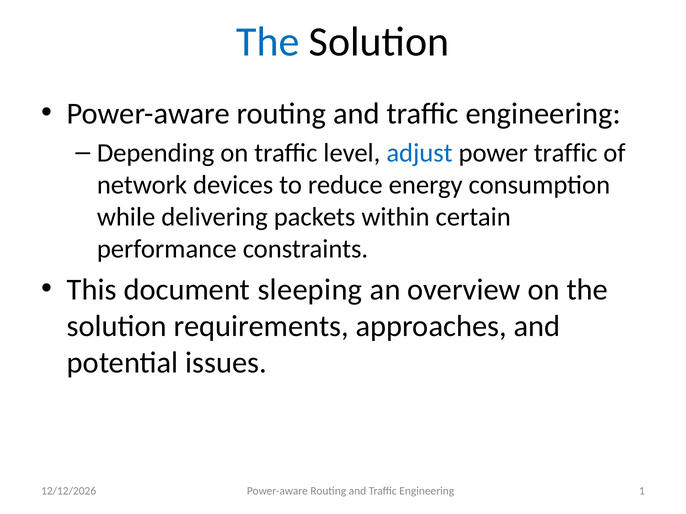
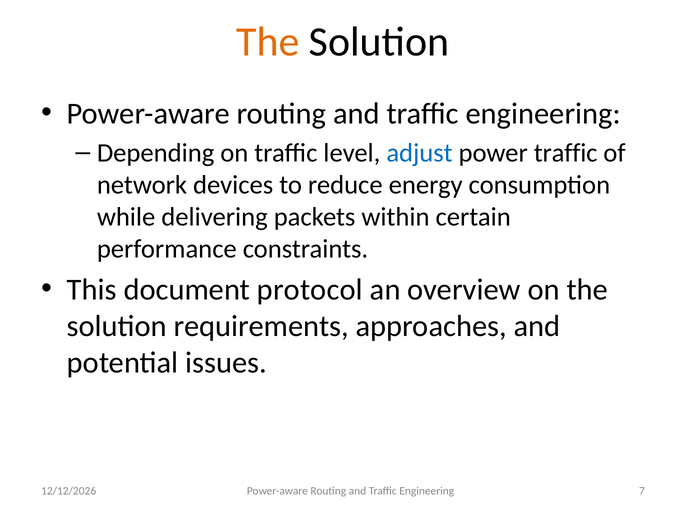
The colour: blue -> orange (268, 42)
sleeping: sleeping -> protocol (310, 290)
1: 1 -> 7 (642, 491)
